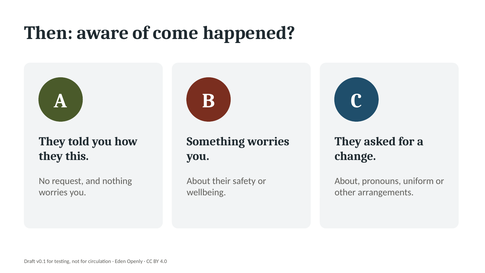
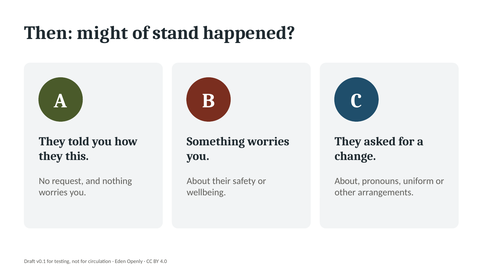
aware: aware -> might (103, 33)
come: come -> stand (176, 33)
